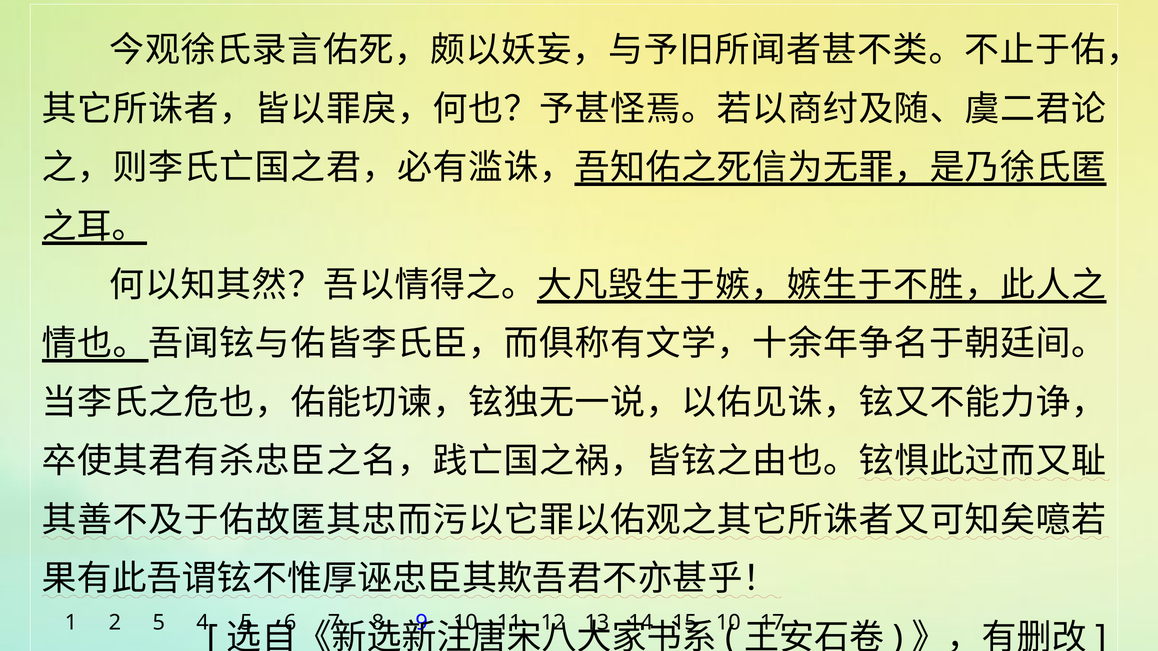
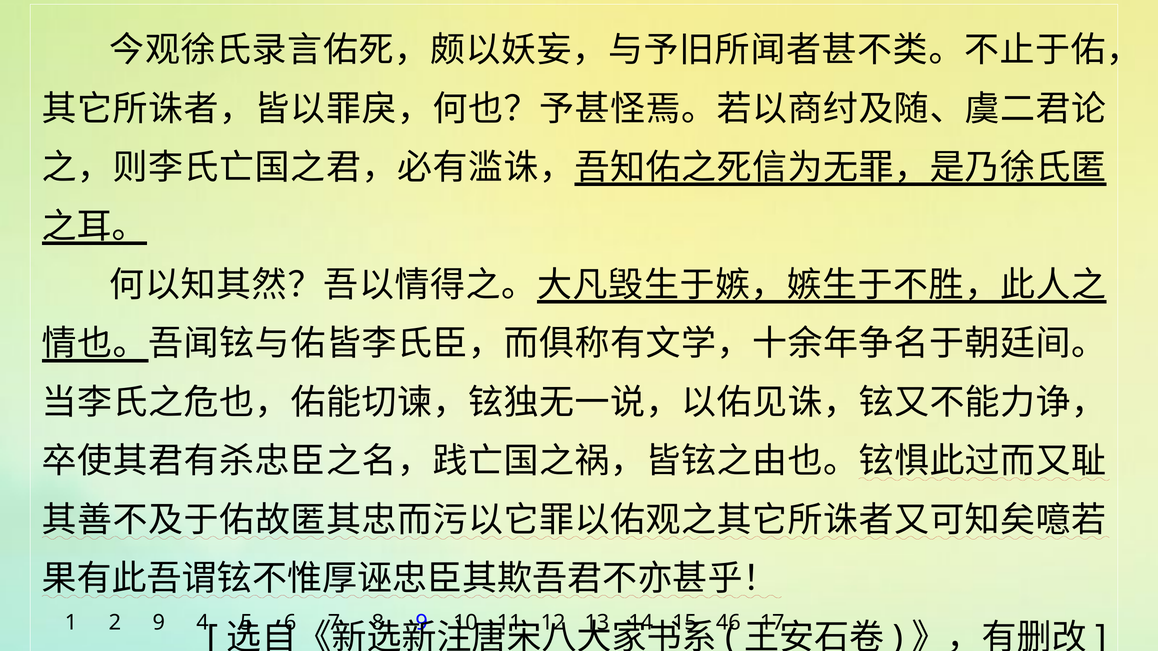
2 5: 5 -> 9 (159, 623)
10: 10 -> 46 (728, 623)
